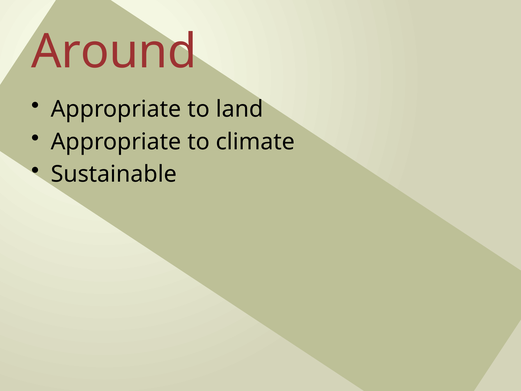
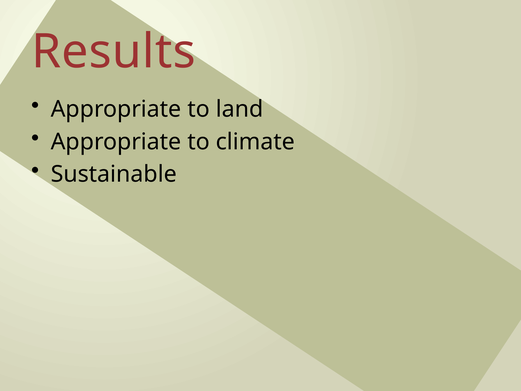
Around: Around -> Results (114, 52)
